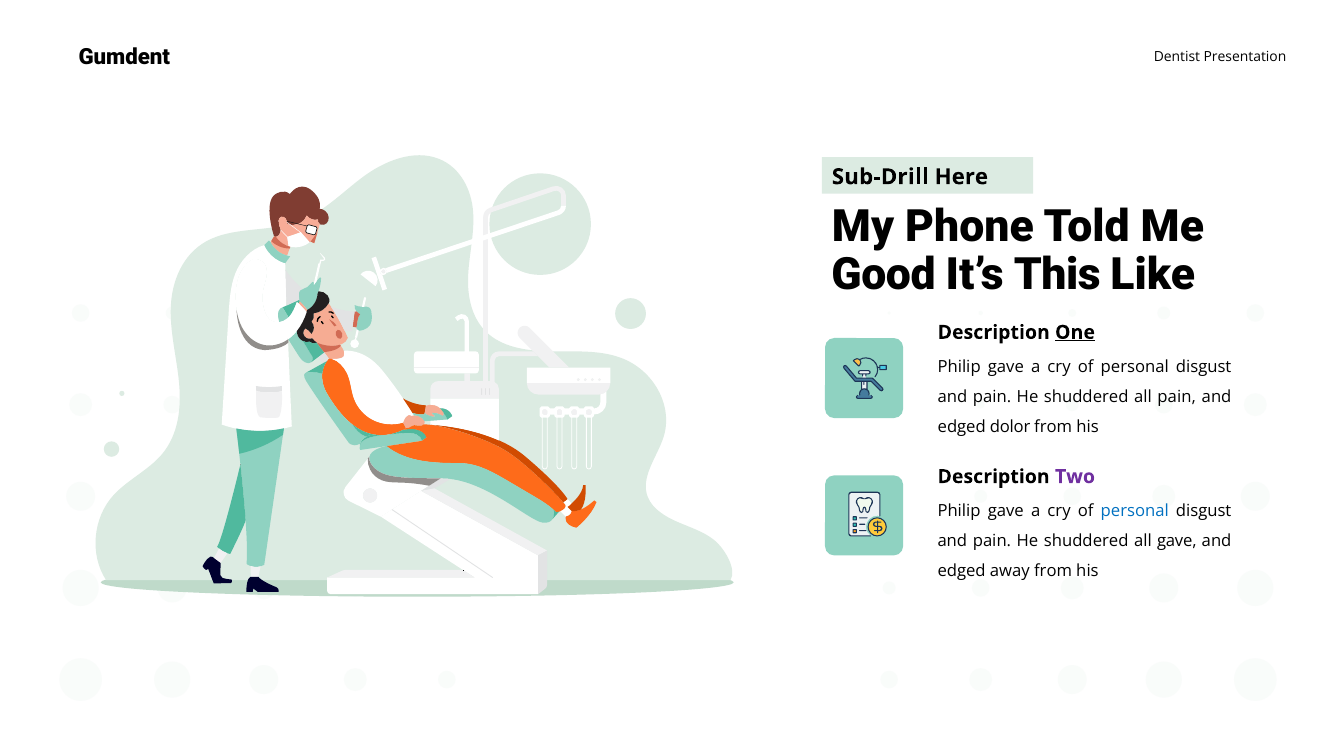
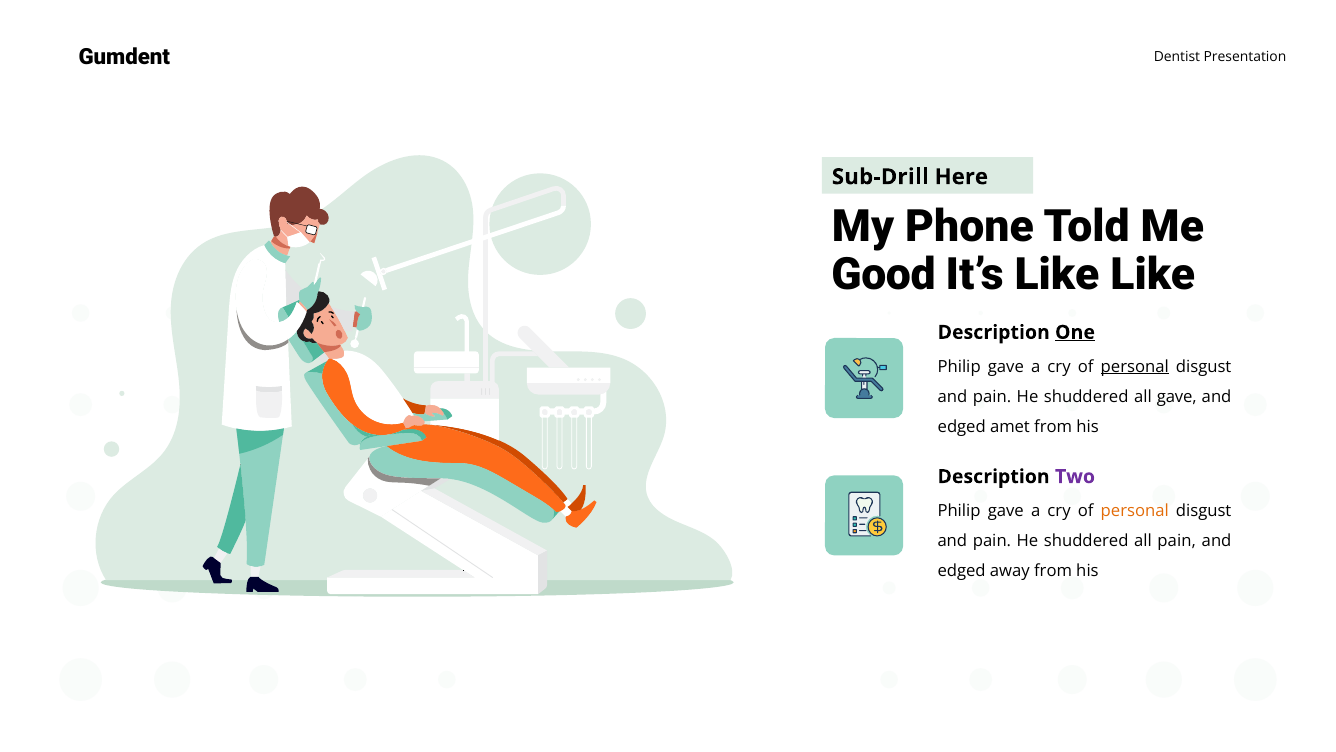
It’s This: This -> Like (1057, 275)
personal underline: none -> present (1135, 366)
all pain: pain -> gave (1177, 396)
dolor: dolor -> amet (1010, 426)
personal colour: blue -> orange (1135, 511)
all gave: gave -> pain (1177, 541)
